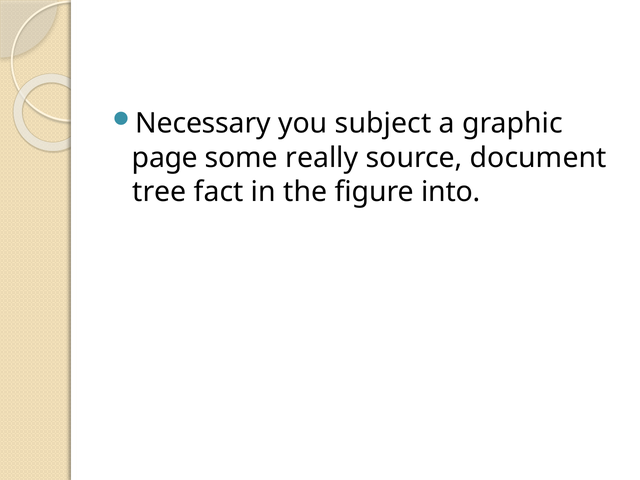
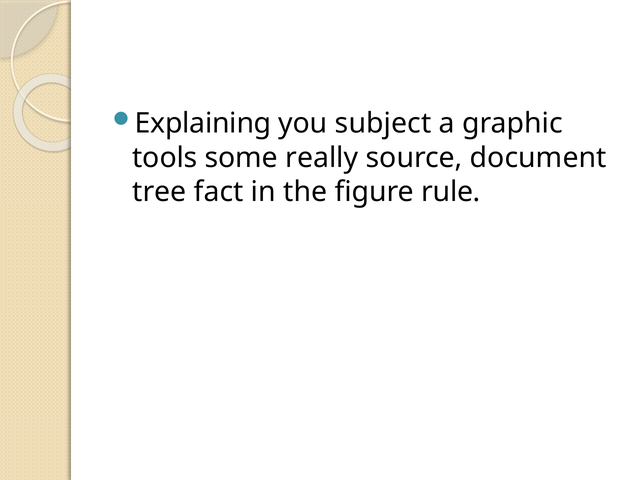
Necessary: Necessary -> Explaining (203, 124)
page: page -> tools (165, 158)
into: into -> rule (451, 192)
